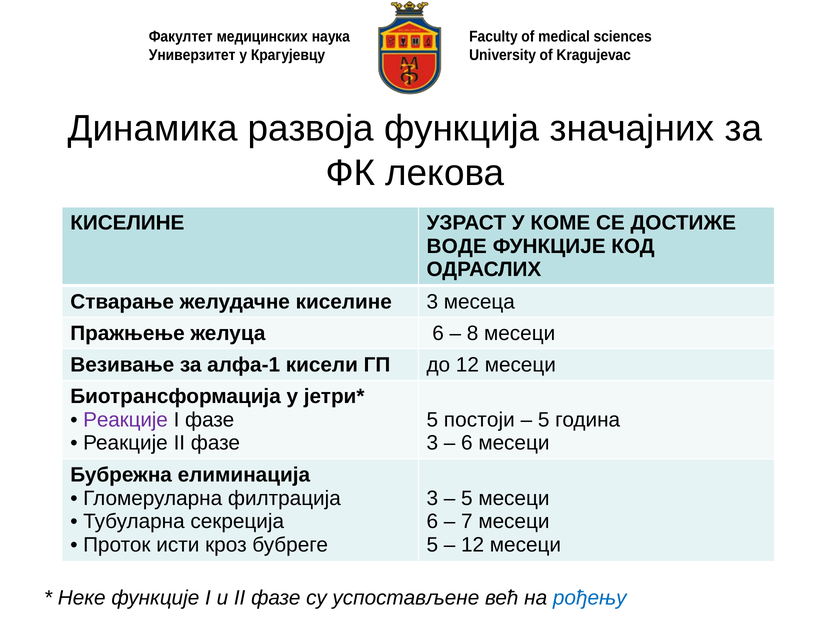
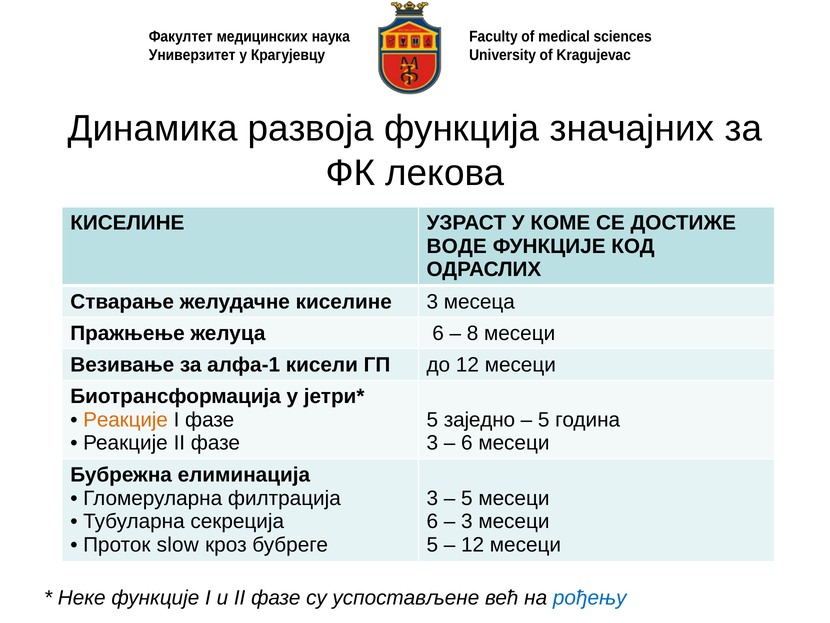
Реакције colour: purple -> orange (126, 419)
постоји: постоји -> заједно (479, 419)
7: 7 -> 3 (467, 521)
исти: исти -> slow (178, 544)
